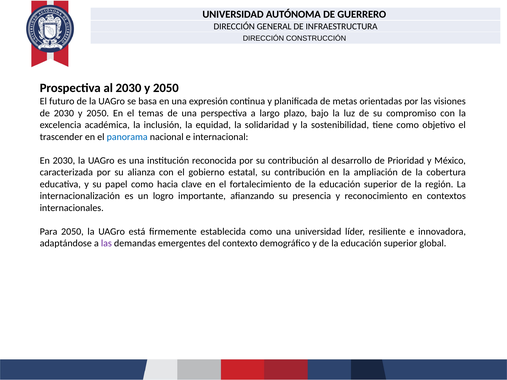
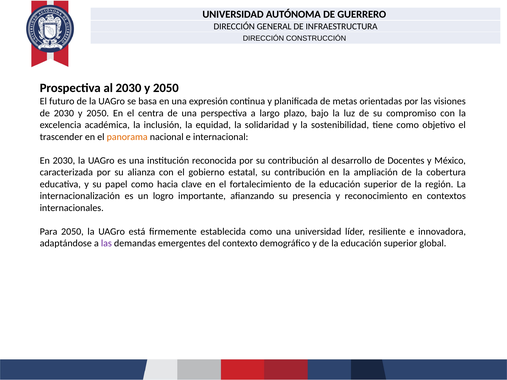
temas: temas -> centra (151, 113)
panorama colour: blue -> orange (127, 137)
Prioridad: Prioridad -> Docentes (406, 161)
